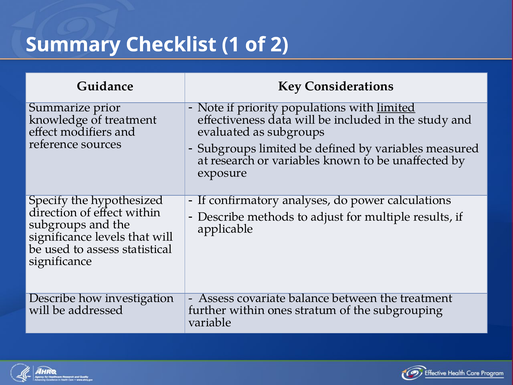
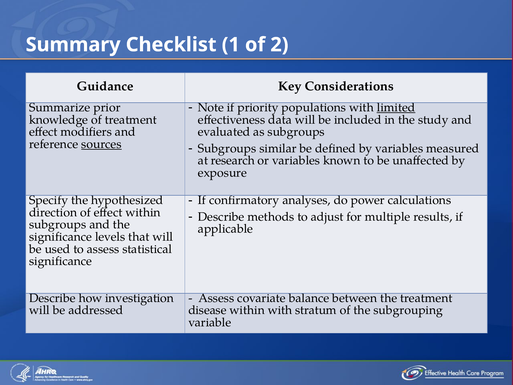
sources underline: none -> present (101, 144)
Subgroups limited: limited -> similar (278, 148)
further: further -> disease (207, 310)
within ones: ones -> with (280, 310)
